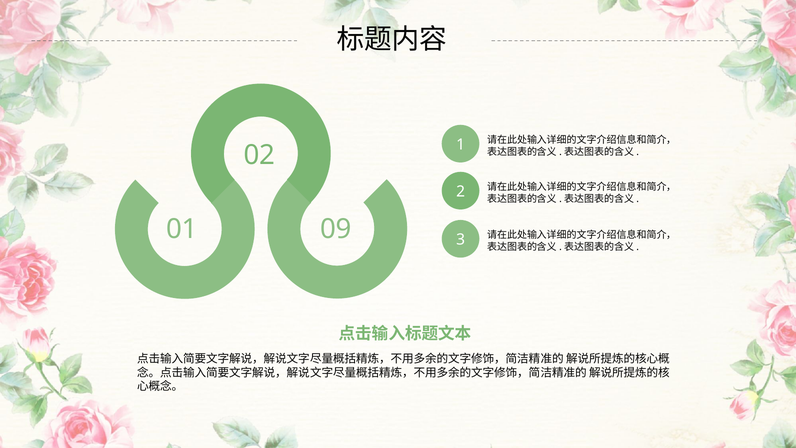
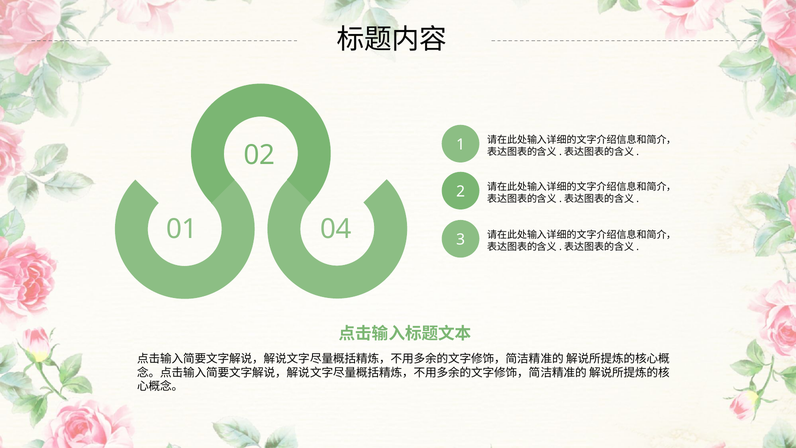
09: 09 -> 04 (336, 229)
